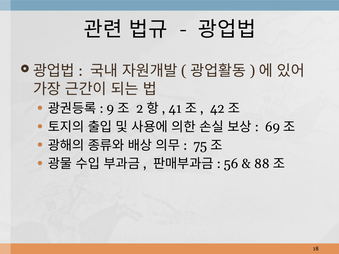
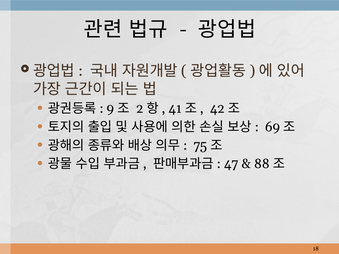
56: 56 -> 47 (231, 164)
